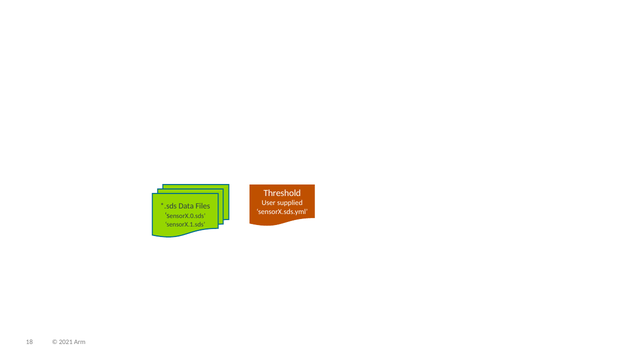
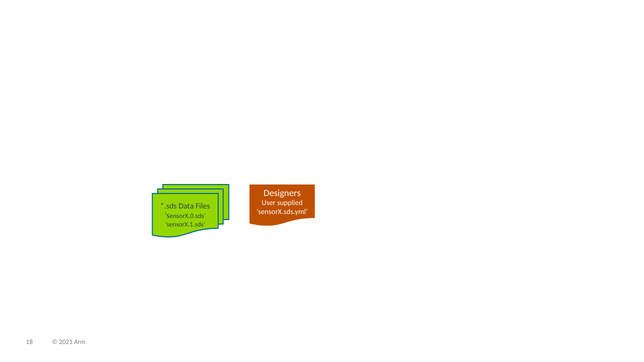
Threshold: Threshold -> Designers (282, 193)
